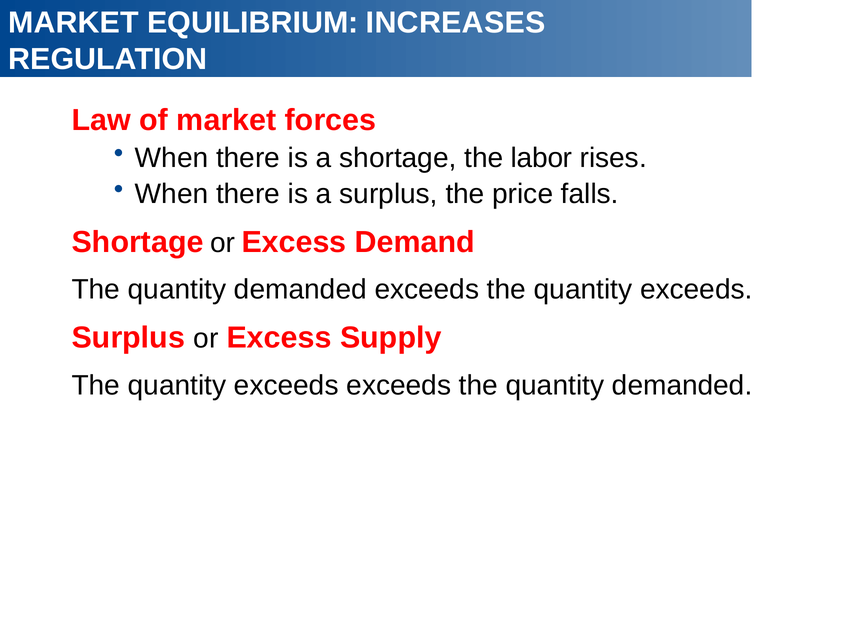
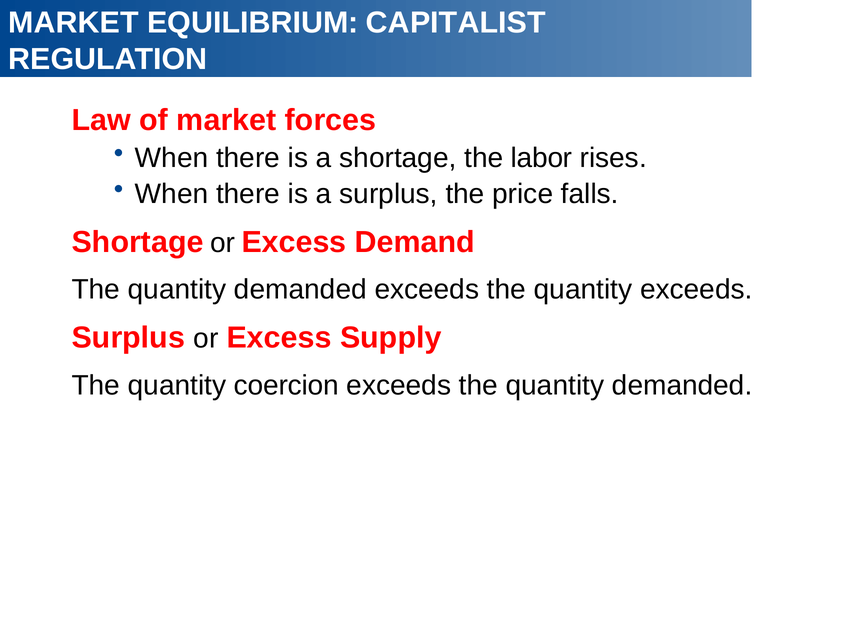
INCREASES: INCREASES -> CAPITALIST (456, 22)
exceeds: exceeds -> coercion (286, 385)
